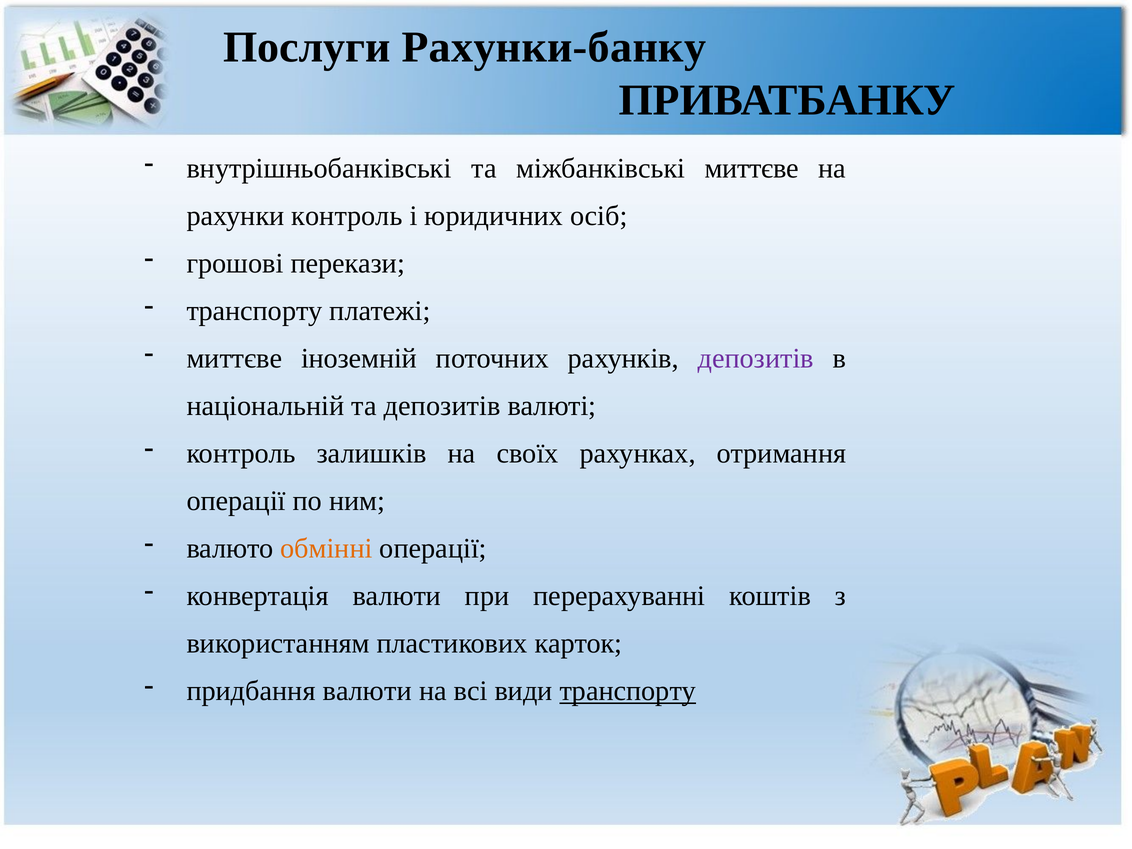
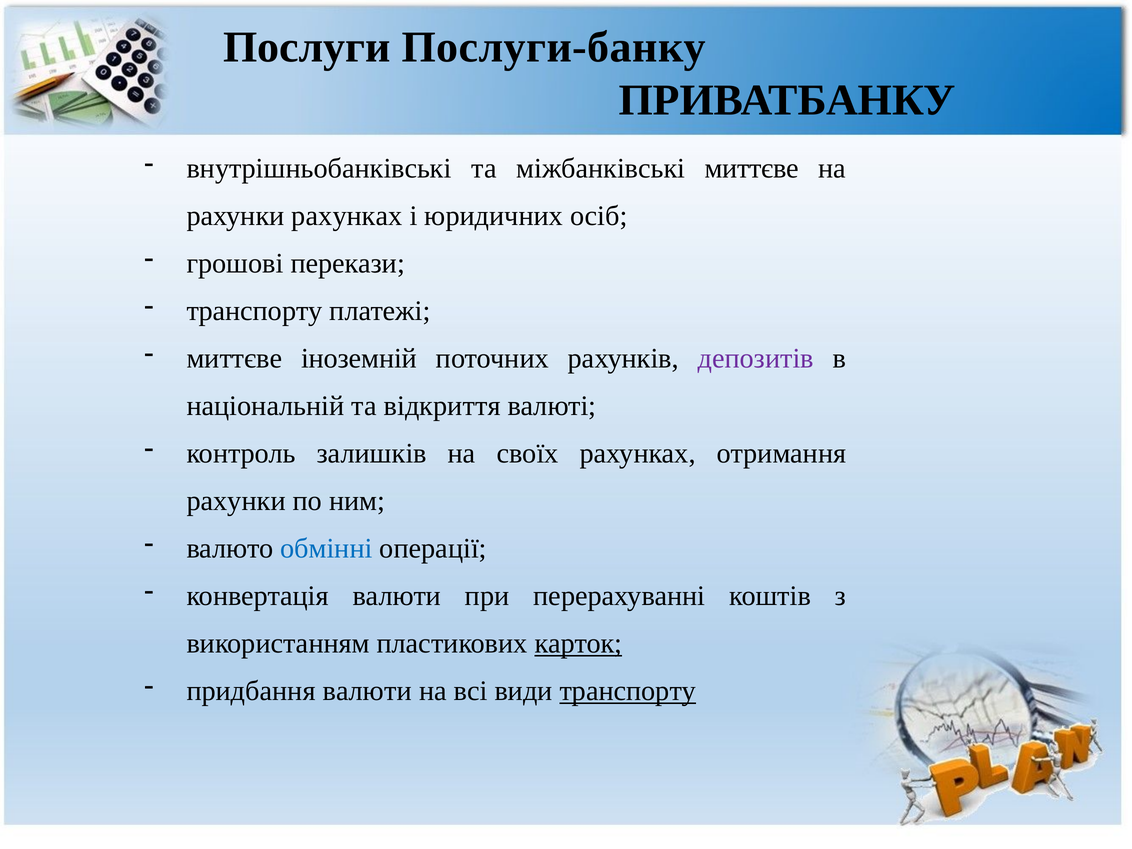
Рахунки-банку: Рахунки-банку -> Послуги-банку (554, 47)
рахунки контроль: контроль -> рахунках (347, 216)
та депозитів: депозитів -> відкриття (442, 406)
операції: операції -> рахунки (236, 501)
обмінні colour: orange -> blue (326, 549)
карток underline: none -> present (578, 644)
